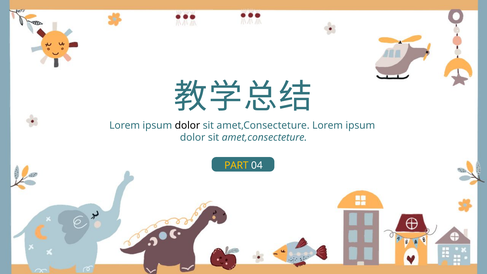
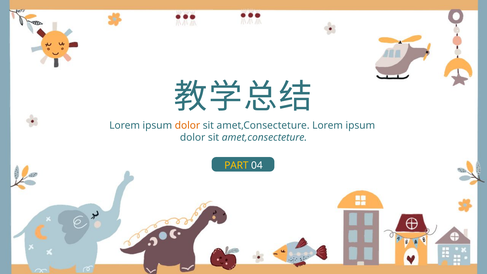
dolor colour: black -> orange (187, 125)
